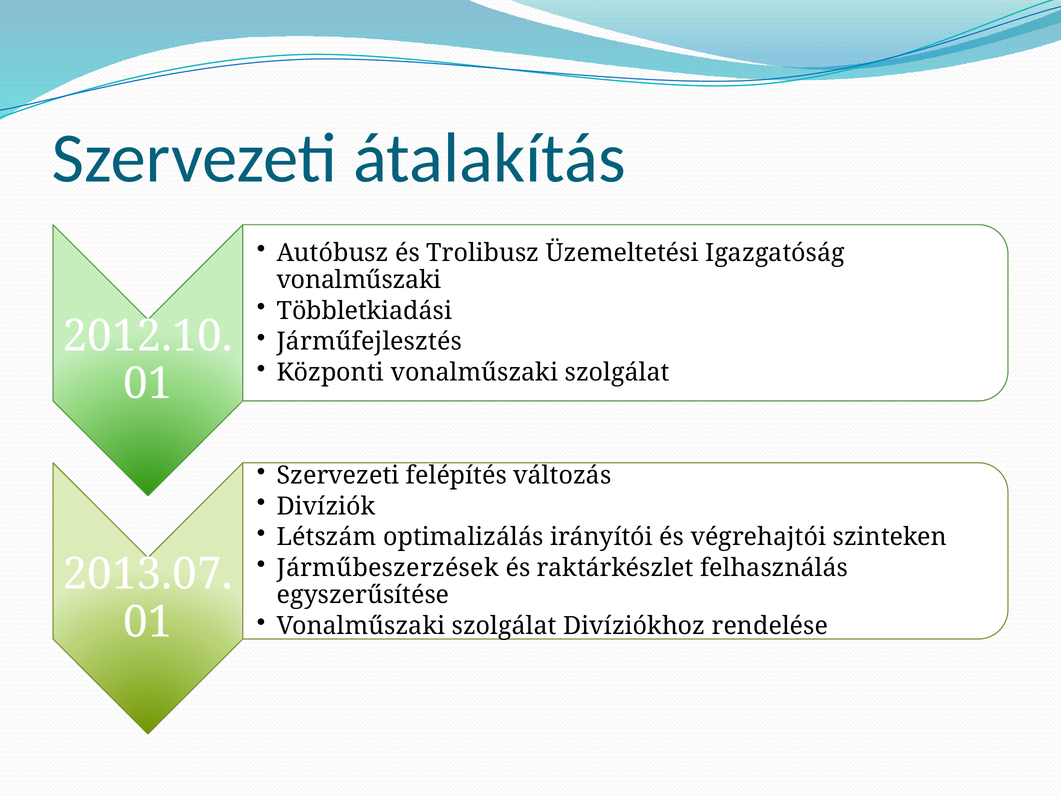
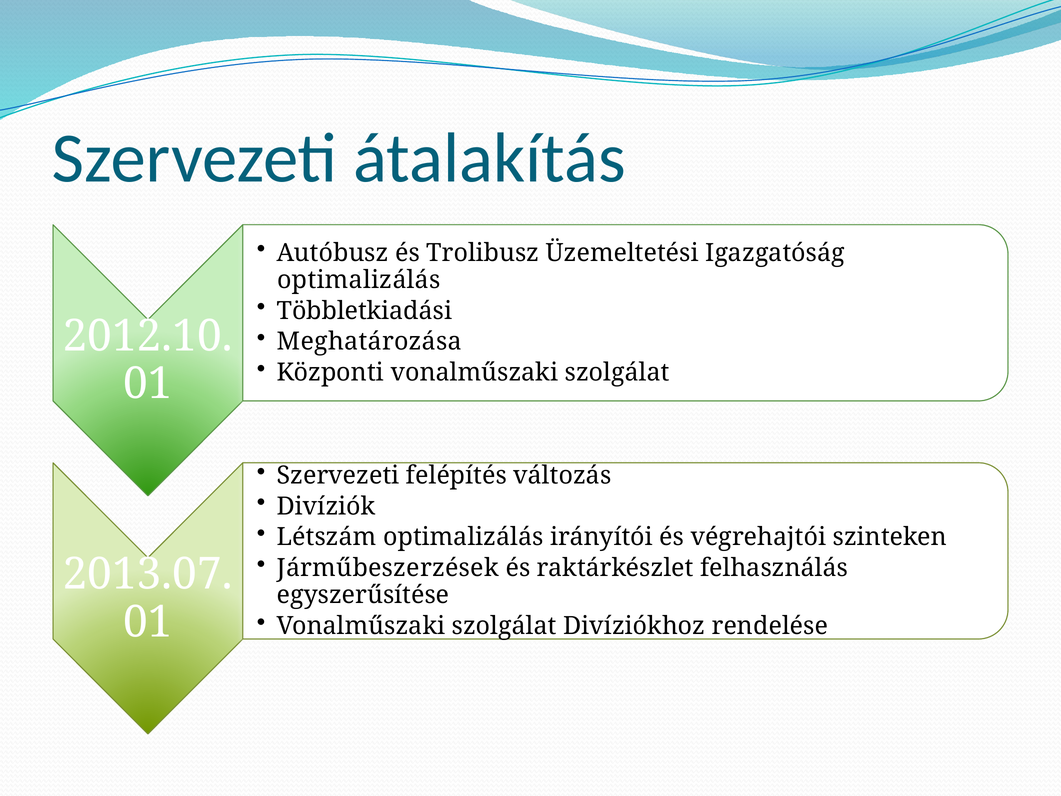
vonalműszaki: vonalműszaki -> optimalizálás (359, 280)
Járműfejlesztés: Járműfejlesztés -> Meghatározása (369, 341)
